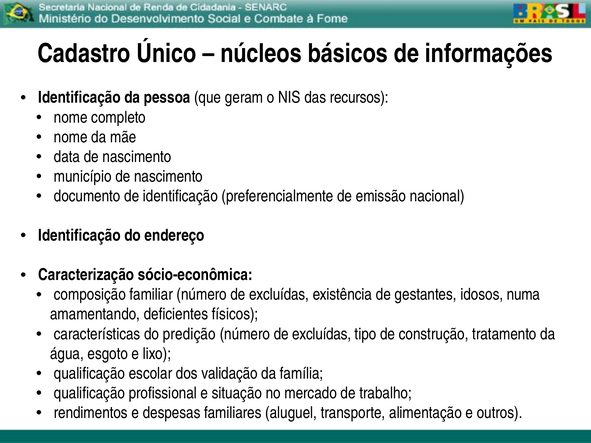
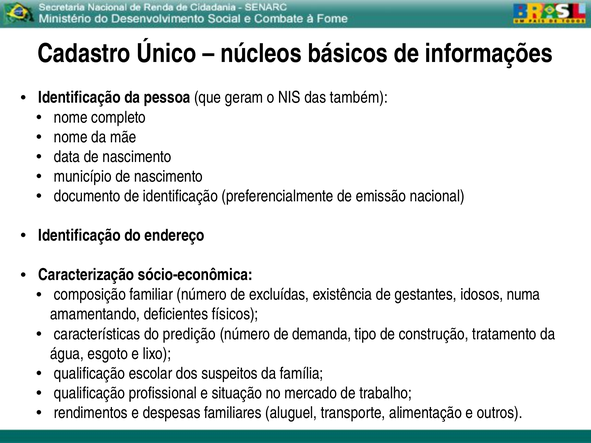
recursos: recursos -> também (359, 98)
excluídas: excluídas -> demanda (322, 334)
validação: validação -> suspeitos (230, 374)
